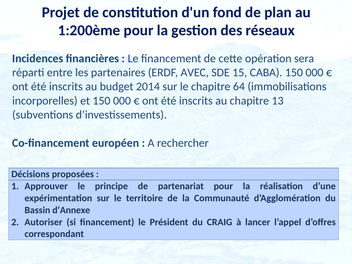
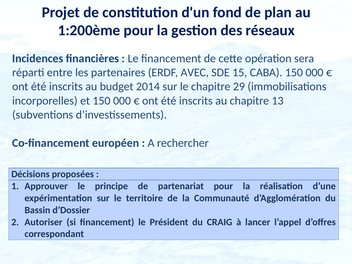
64: 64 -> 29 (239, 87)
d’Annexe: d’Annexe -> d’Dossier (71, 210)
